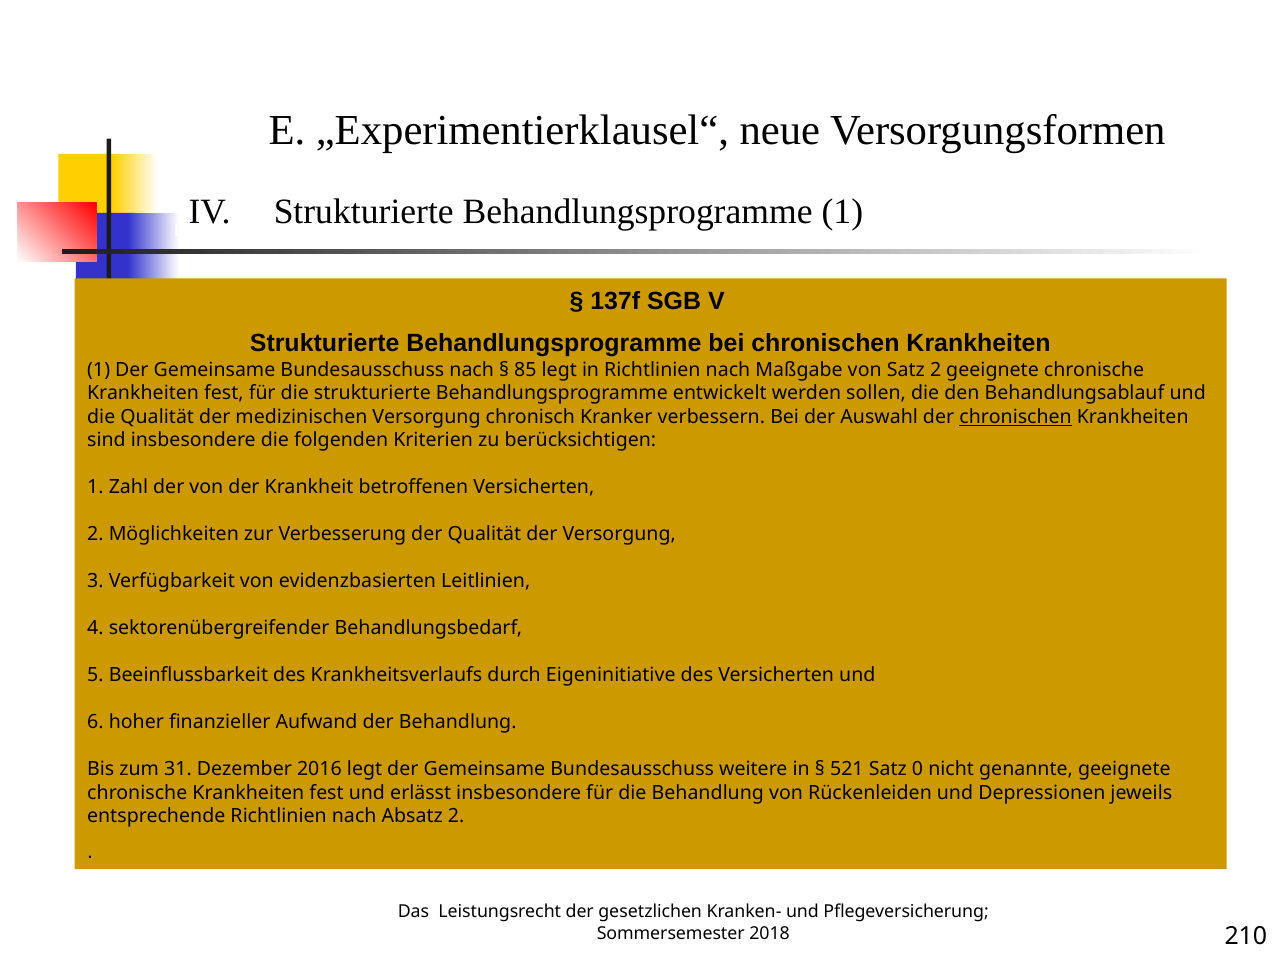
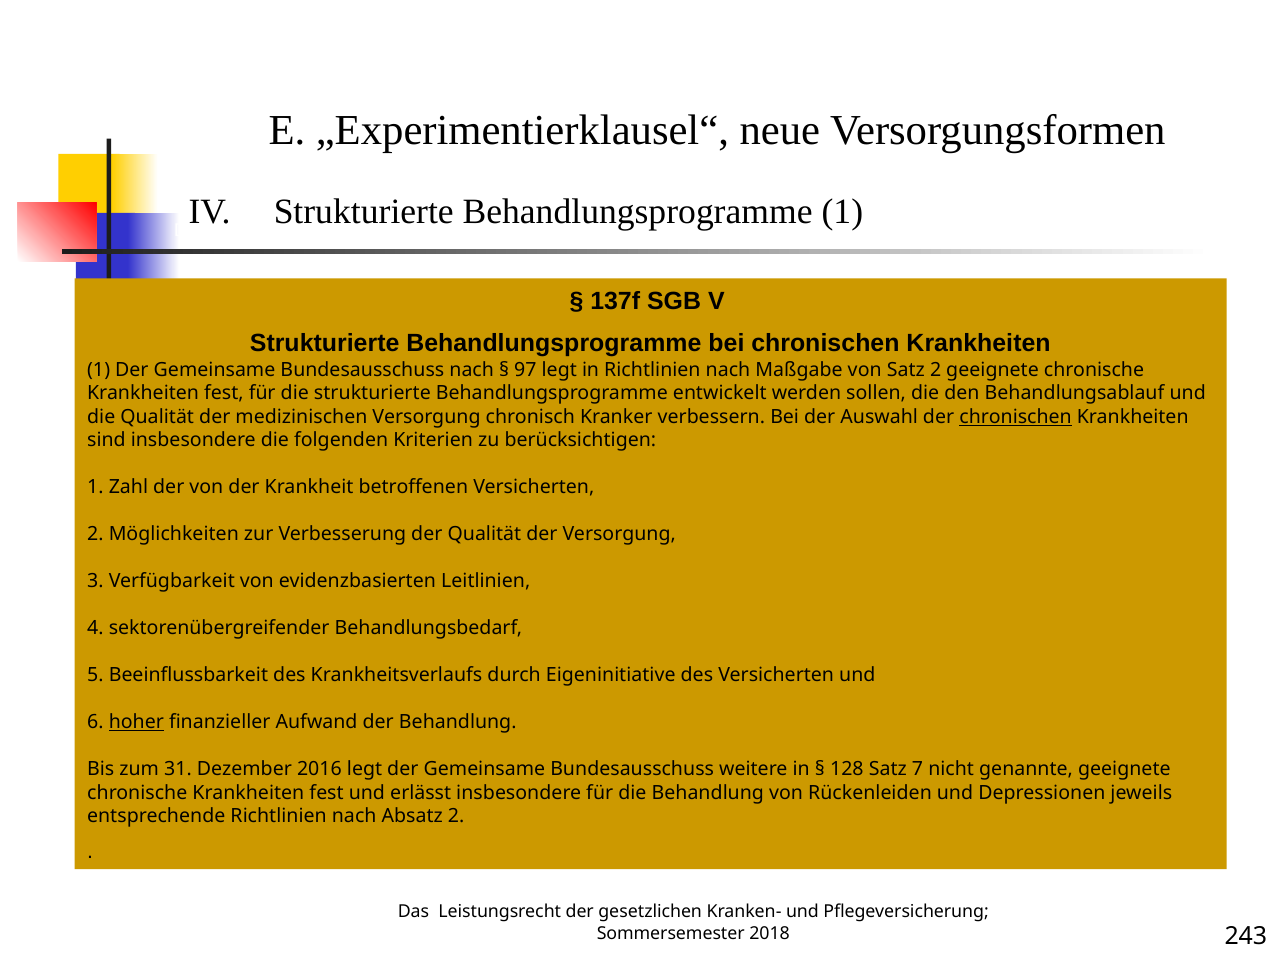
85: 85 -> 97 (525, 370)
hoher underline: none -> present (136, 722)
521: 521 -> 128 (847, 769)
0: 0 -> 7 (918, 769)
210: 210 -> 243 (1246, 936)
